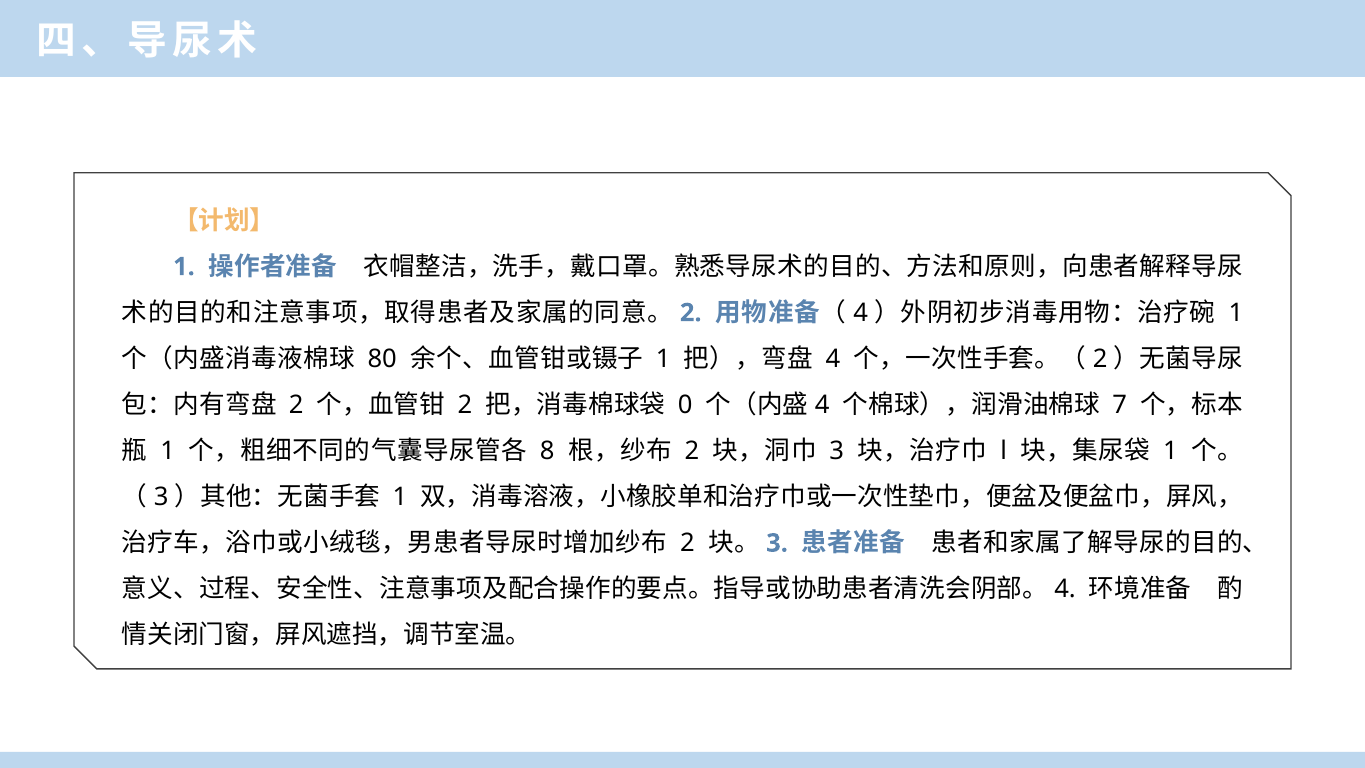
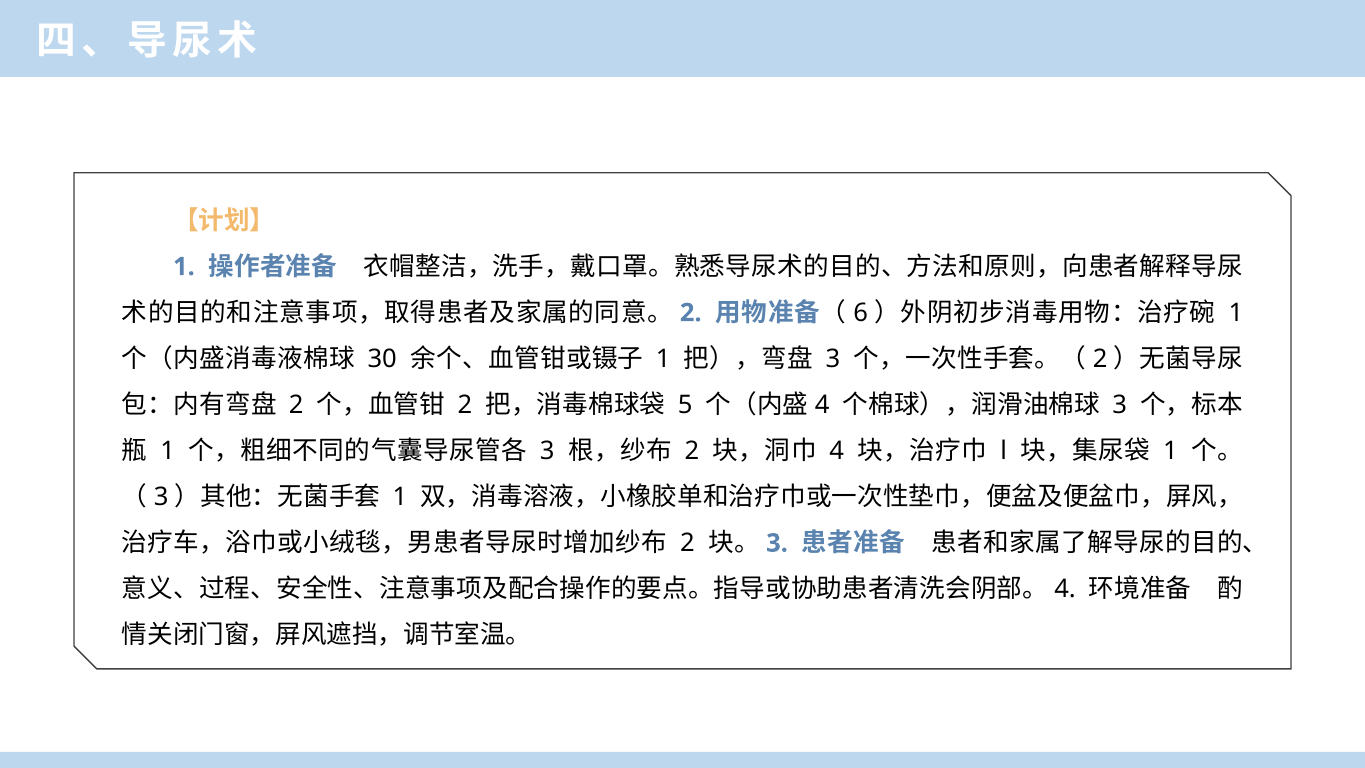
4: 4 -> 6 (861, 313)
80: 80 -> 30 (382, 359)
4: 4 -> 3 (833, 359)
0: 0 -> 5 (685, 405)
7: 7 -> 3 (1120, 405)
8: 8 -> 3 (547, 451)
3: 3 -> 4 (837, 451)
